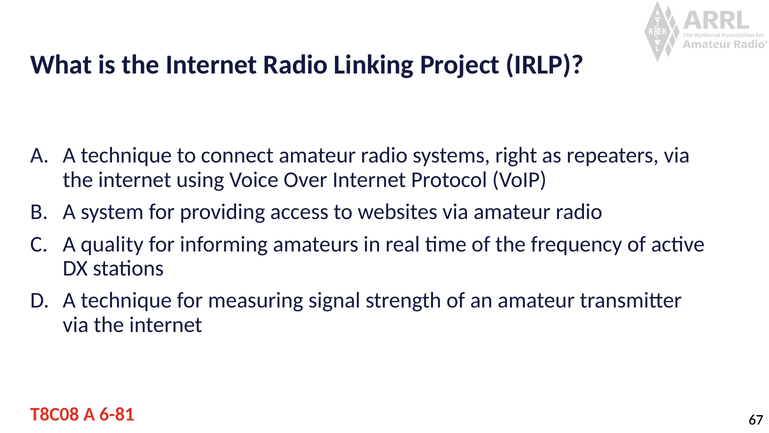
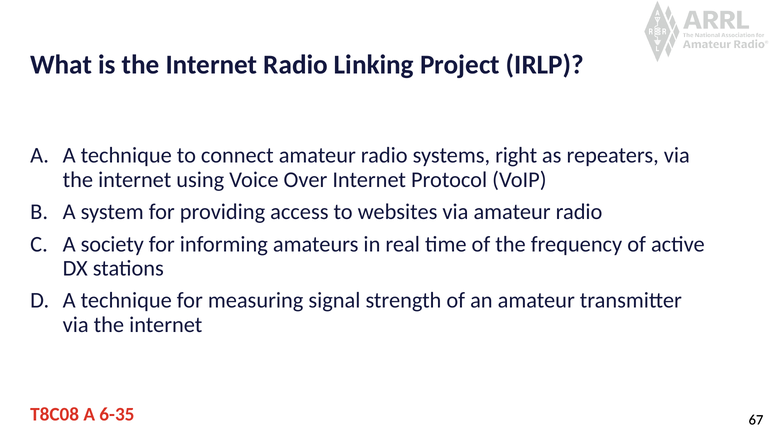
quality: quality -> society (112, 244)
6-81: 6-81 -> 6-35 (117, 414)
